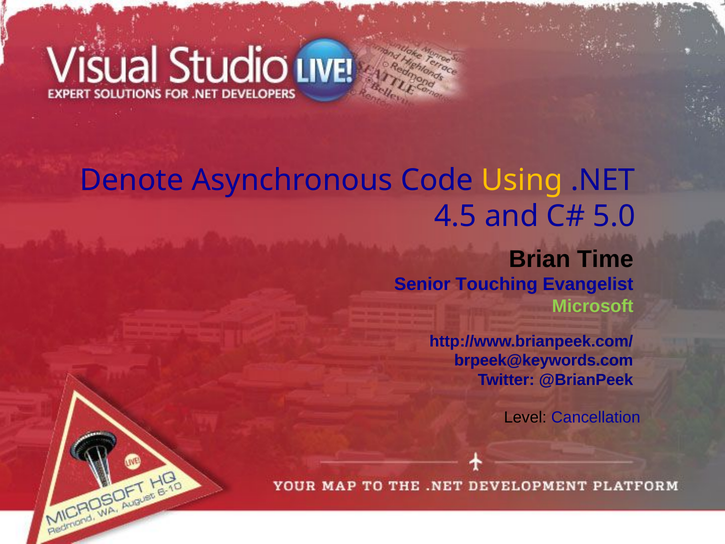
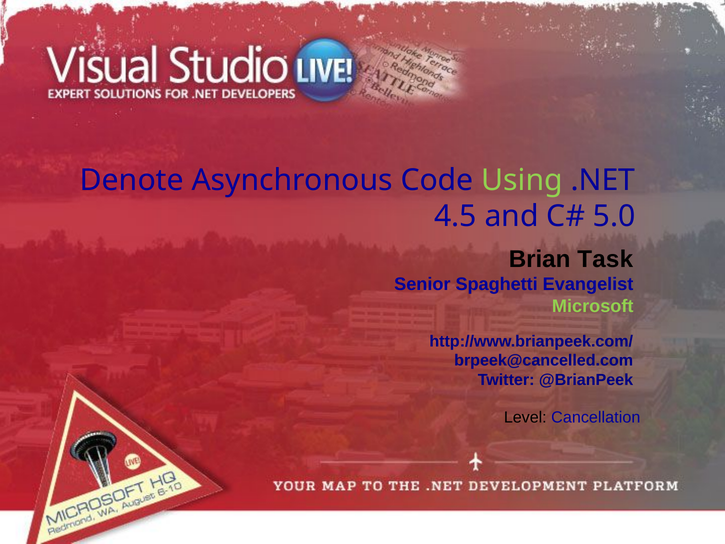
Using colour: yellow -> light green (522, 180)
Time: Time -> Task (605, 259)
Touching: Touching -> Spaghetti (497, 284)
brpeek@keywords.com: brpeek@keywords.com -> brpeek@cancelled.com (544, 360)
